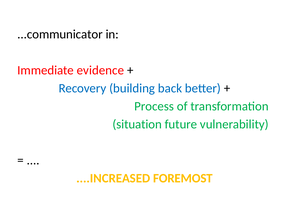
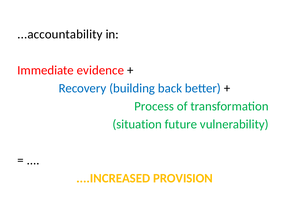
...communicator: ...communicator -> ...accountability (60, 34)
FOREMOST: FOREMOST -> PROVISION (183, 178)
